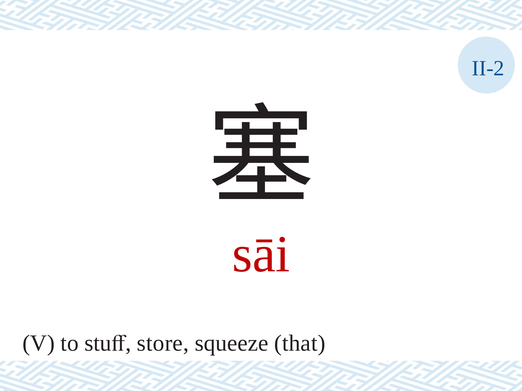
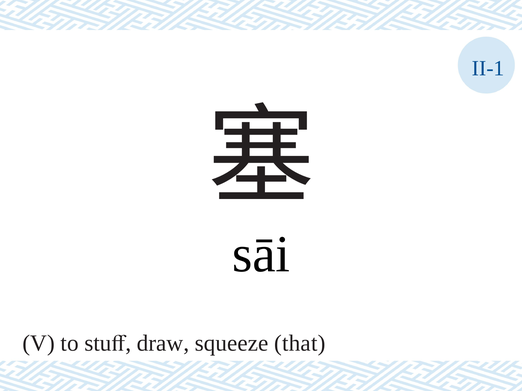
II-2: II-2 -> II-1 (488, 68)
sāi colour: red -> black (261, 255)
store: store -> draw (163, 344)
